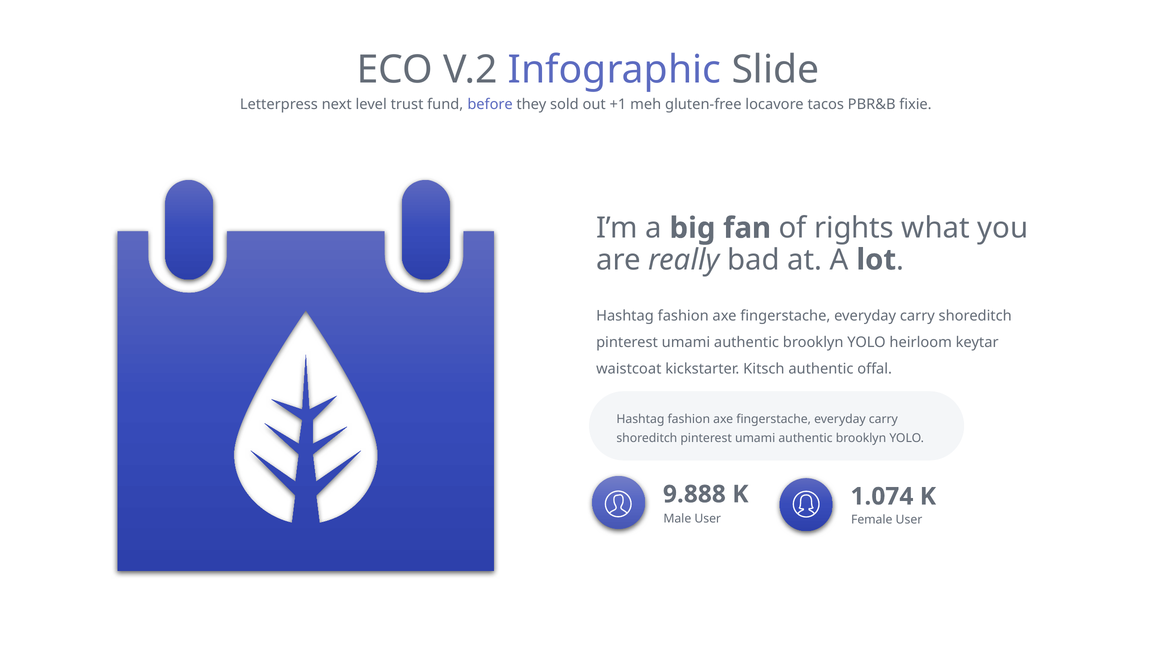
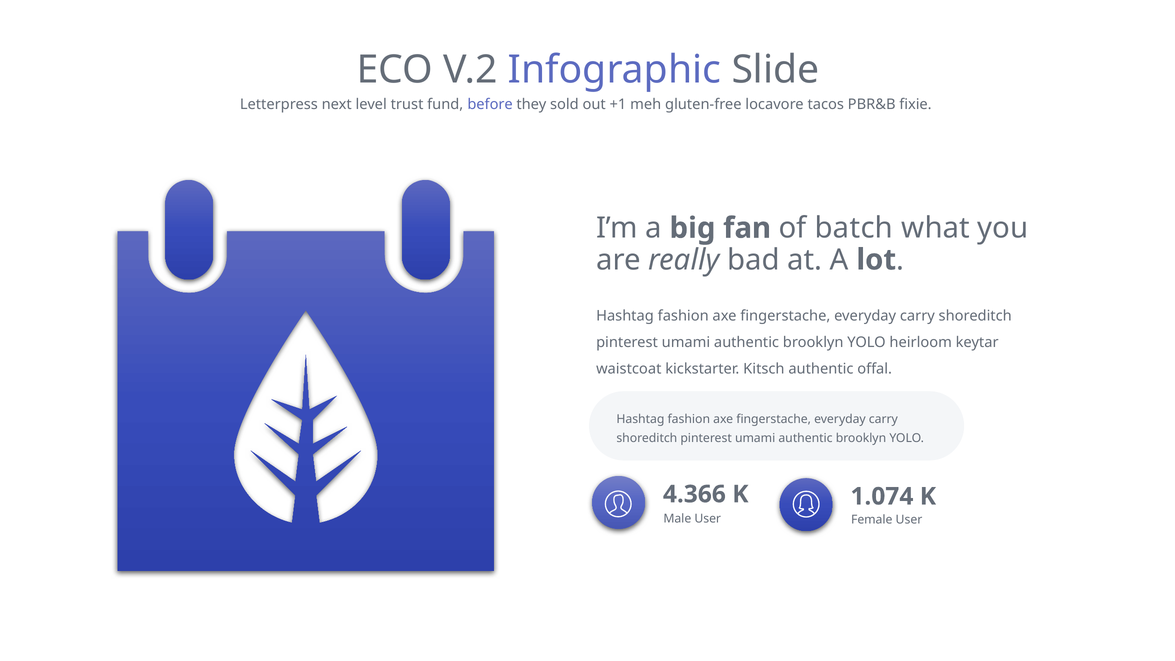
rights: rights -> batch (854, 228)
9.888: 9.888 -> 4.366 (694, 494)
